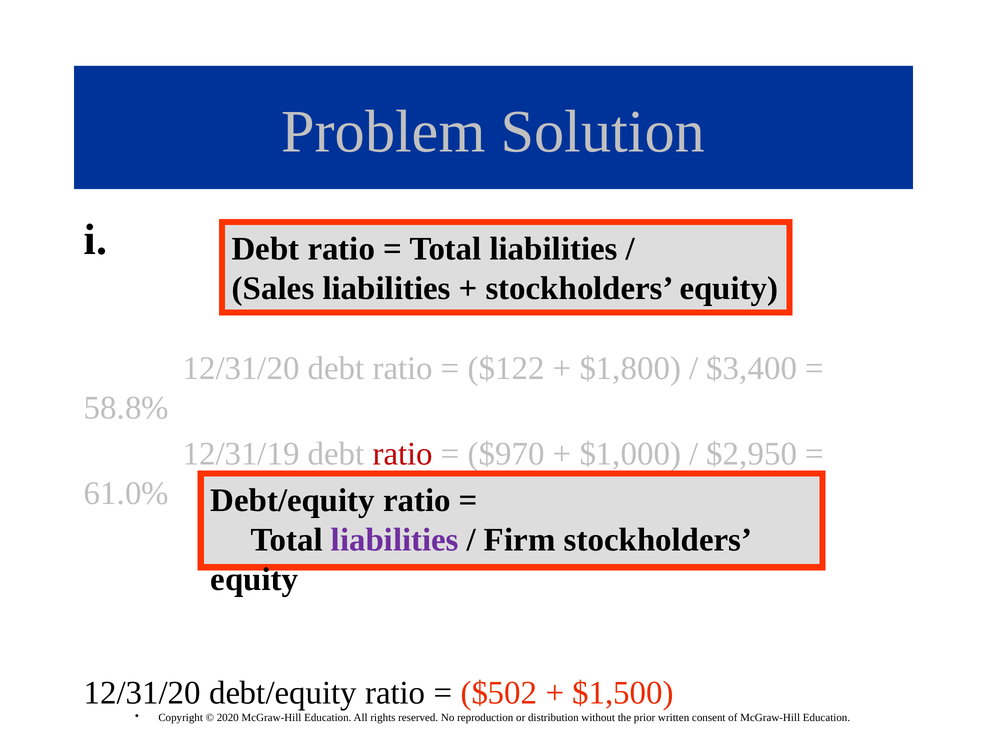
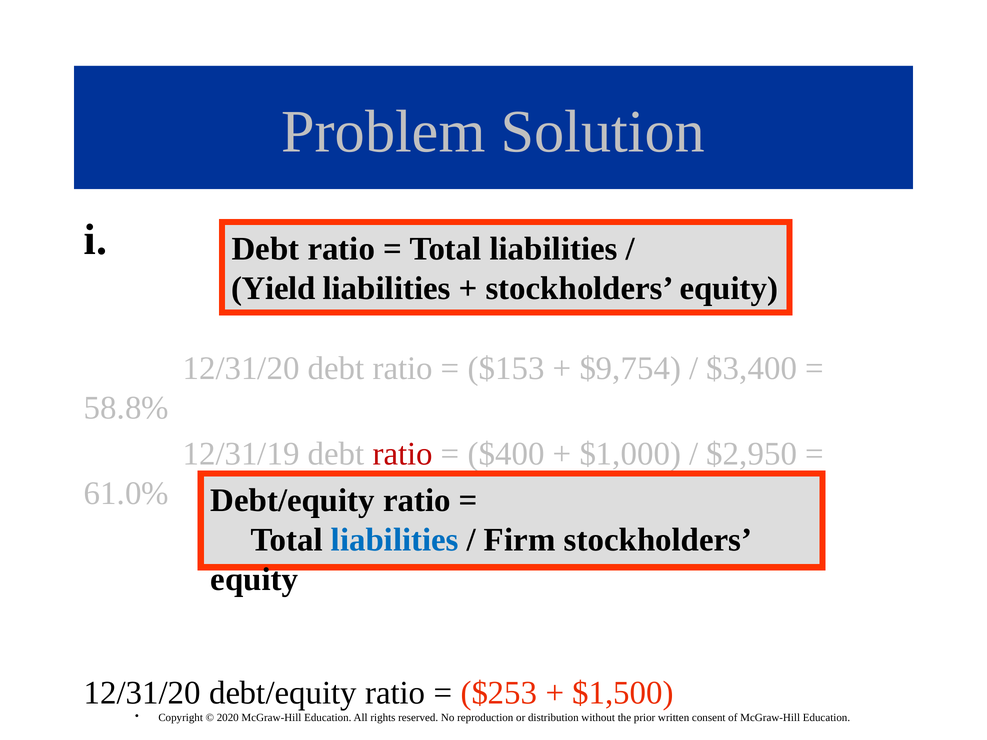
Sales: Sales -> Yield (273, 288)
$122: $122 -> $153 (506, 368)
$1,800: $1,800 -> $9,754 (630, 368)
$970: $970 -> $400 (506, 454)
liabilities colour: purple -> blue (395, 540)
$502: $502 -> $253 (499, 693)
